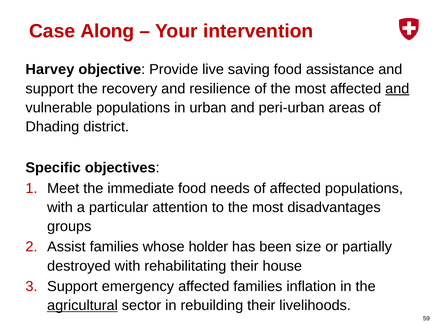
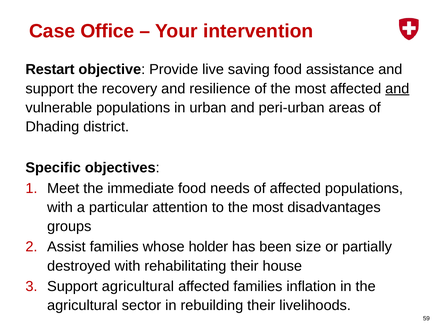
Along: Along -> Office (107, 31)
Harvey: Harvey -> Restart (50, 70)
Support emergency: emergency -> agricultural (138, 287)
agricultural underline: present -> none (82, 306)
